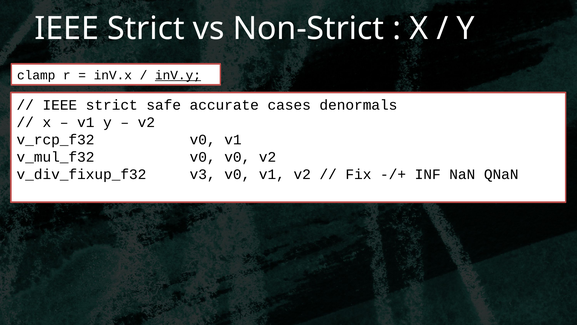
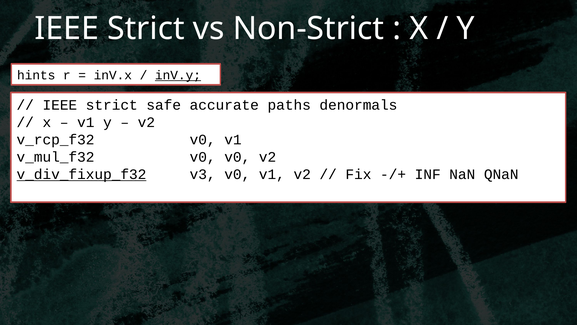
clamp: clamp -> hints (36, 75)
cases: cases -> paths (289, 105)
v_div_fixup_f32 underline: none -> present (81, 174)
